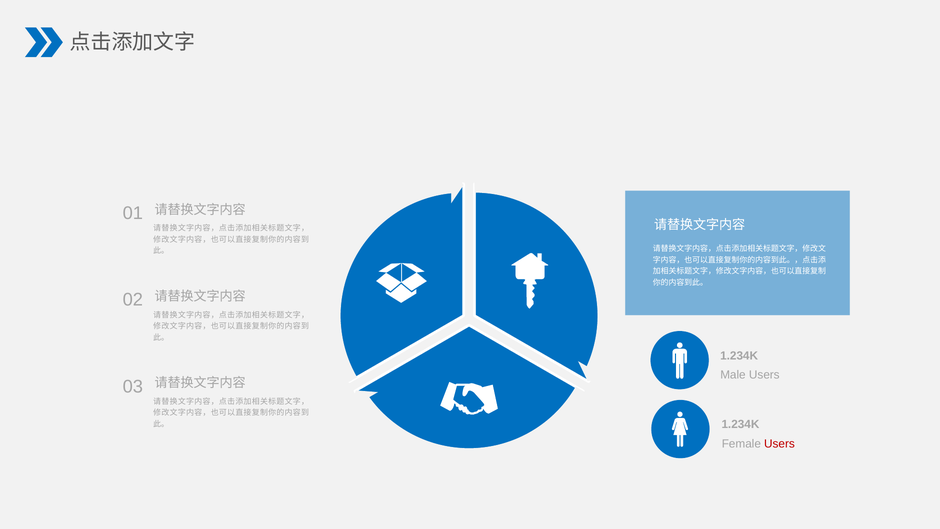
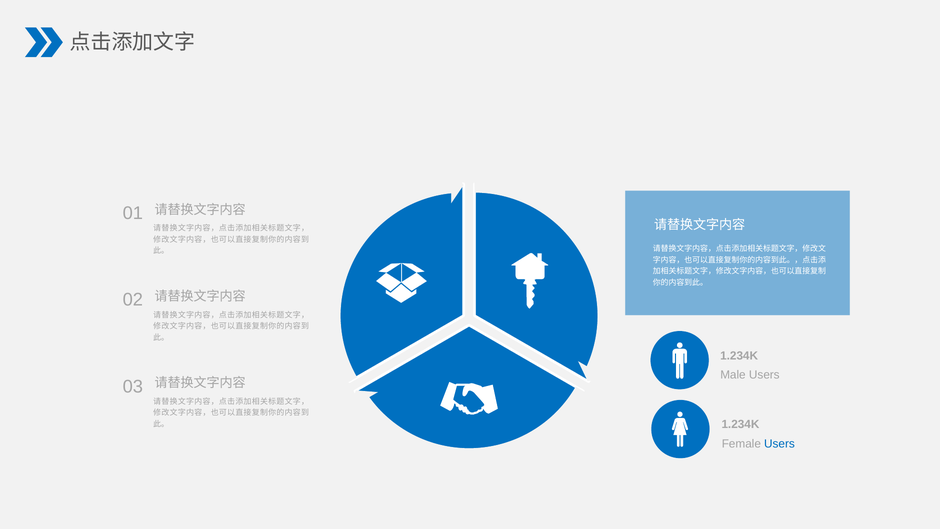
Users colour: red -> blue (779, 444)
